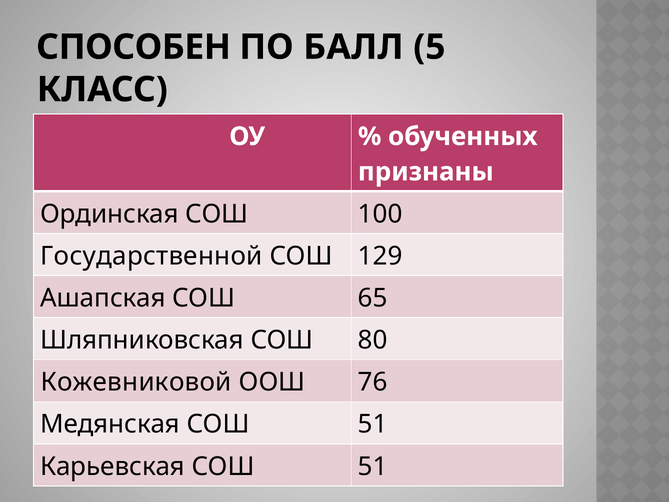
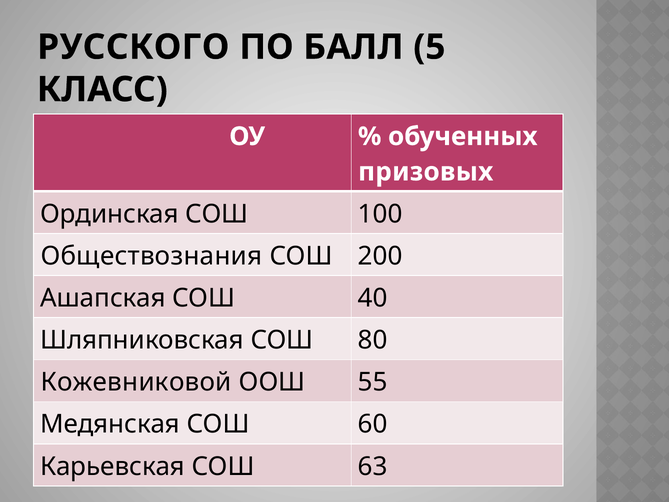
СПОСОБЕН: СПОСОБЕН -> РУССКОГО (133, 47)
признаны: признаны -> призовых (426, 172)
Государственной: Государственной -> Обществознания (151, 256)
129: 129 -> 200 (380, 256)
65: 65 -> 40 (373, 298)
76: 76 -> 55 (373, 382)
Медянская СОШ 51: 51 -> 60 (373, 424)
Карьевская СОШ 51: 51 -> 63 (373, 466)
